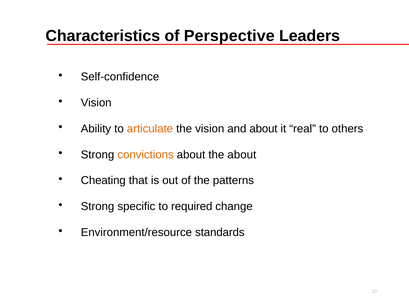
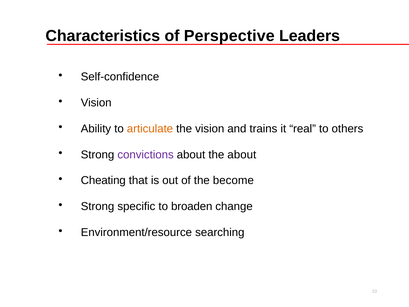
and about: about -> trains (263, 129)
convictions colour: orange -> purple (146, 155)
patterns: patterns -> become (233, 180)
required: required -> broaden (192, 206)
standards: standards -> searching (220, 232)
